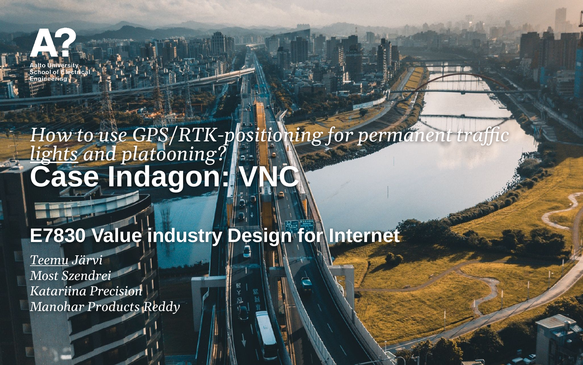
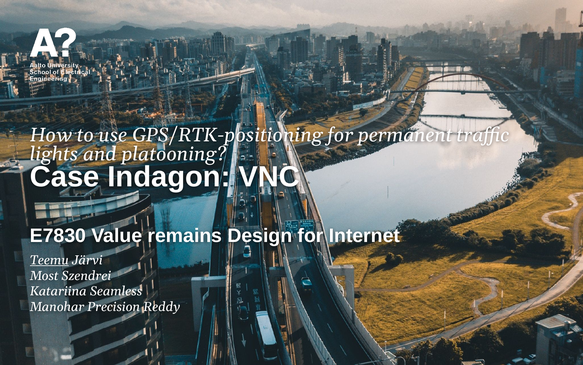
lights underline: present -> none (54, 154)
industry: industry -> remains (185, 235)
Precision: Precision -> Seamless (116, 291)
Products: Products -> Precision (114, 306)
